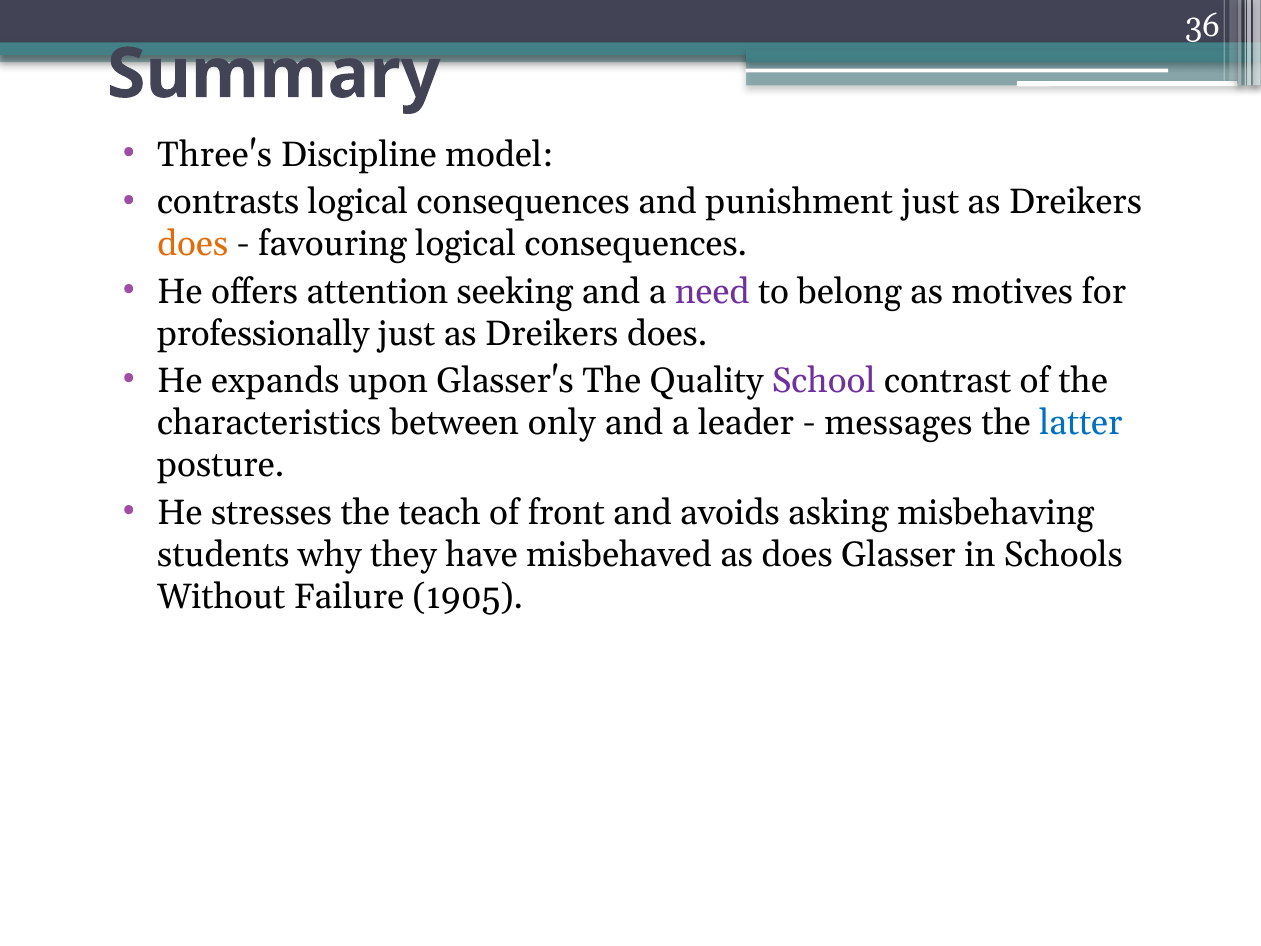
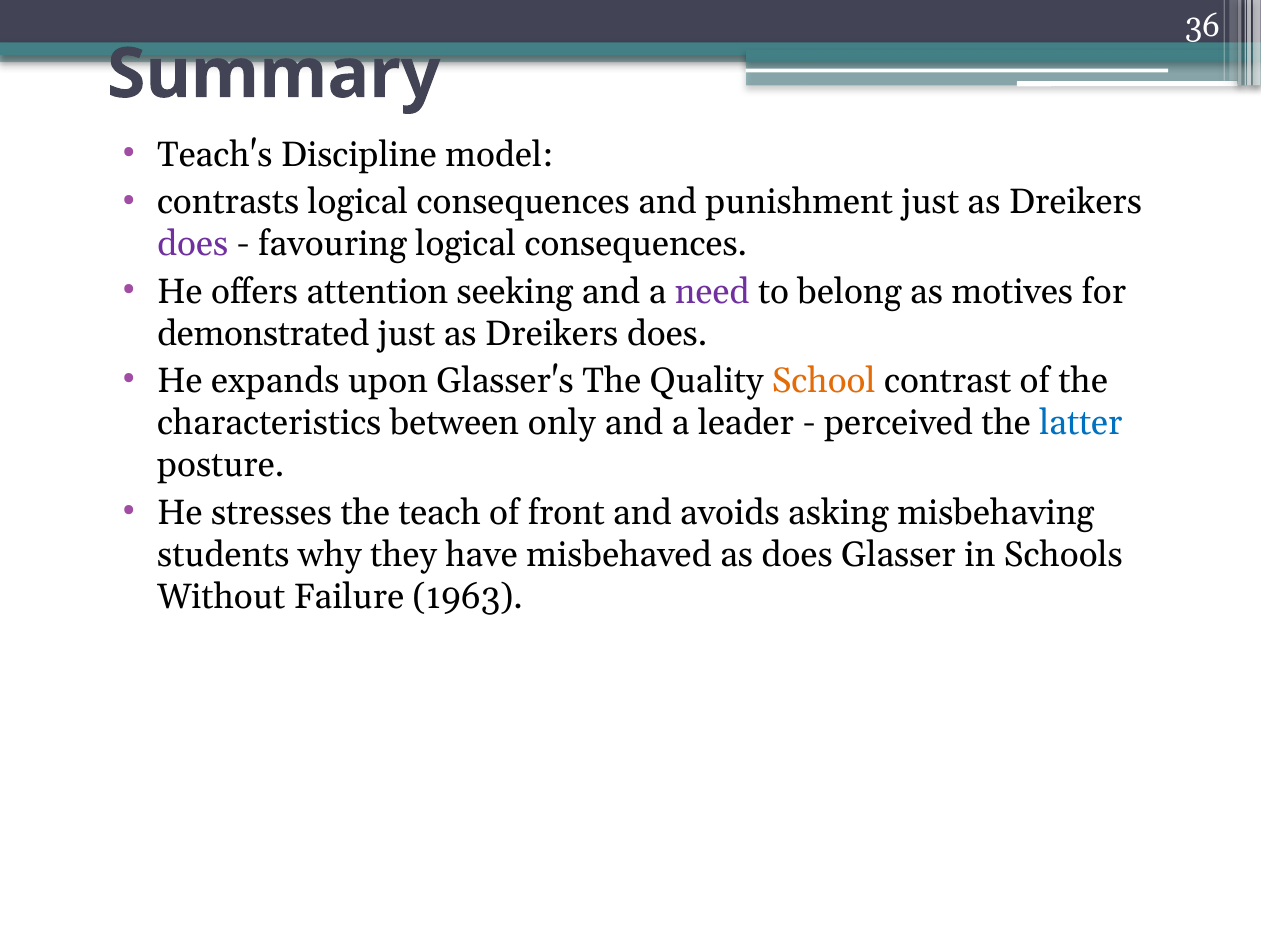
Three's: Three's -> Teach's (215, 155)
does colour: orange -> purple (193, 244)
professionally: professionally -> demonstrated (263, 334)
School colour: purple -> orange (824, 381)
messages: messages -> perceived (899, 423)
1905: 1905 -> 1963 (468, 597)
